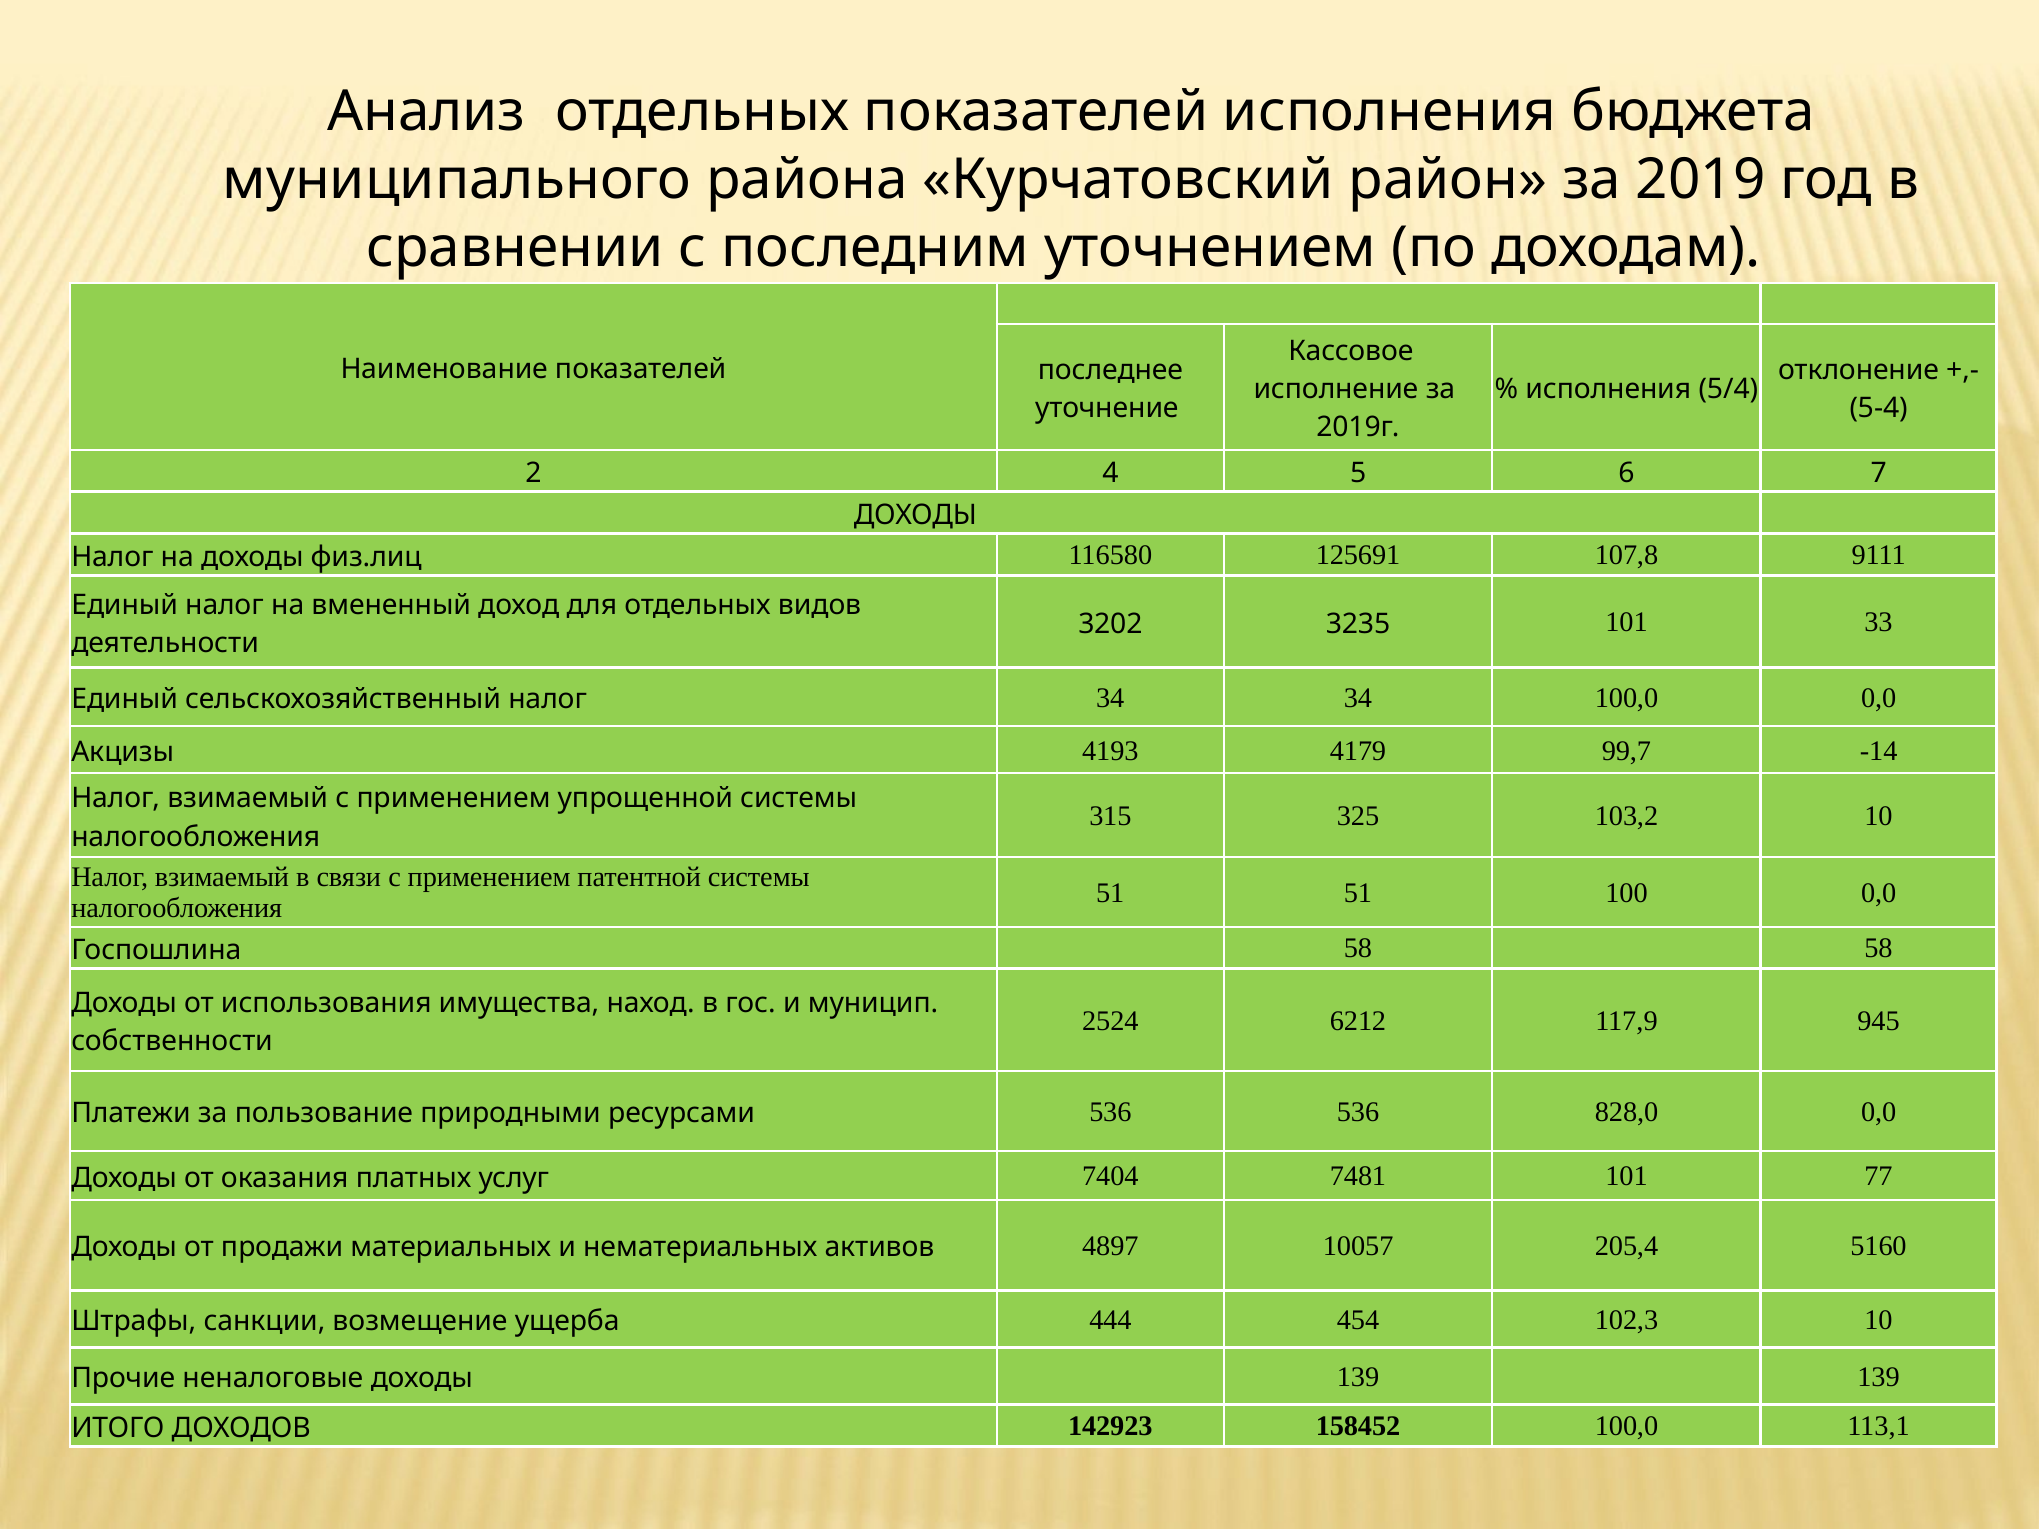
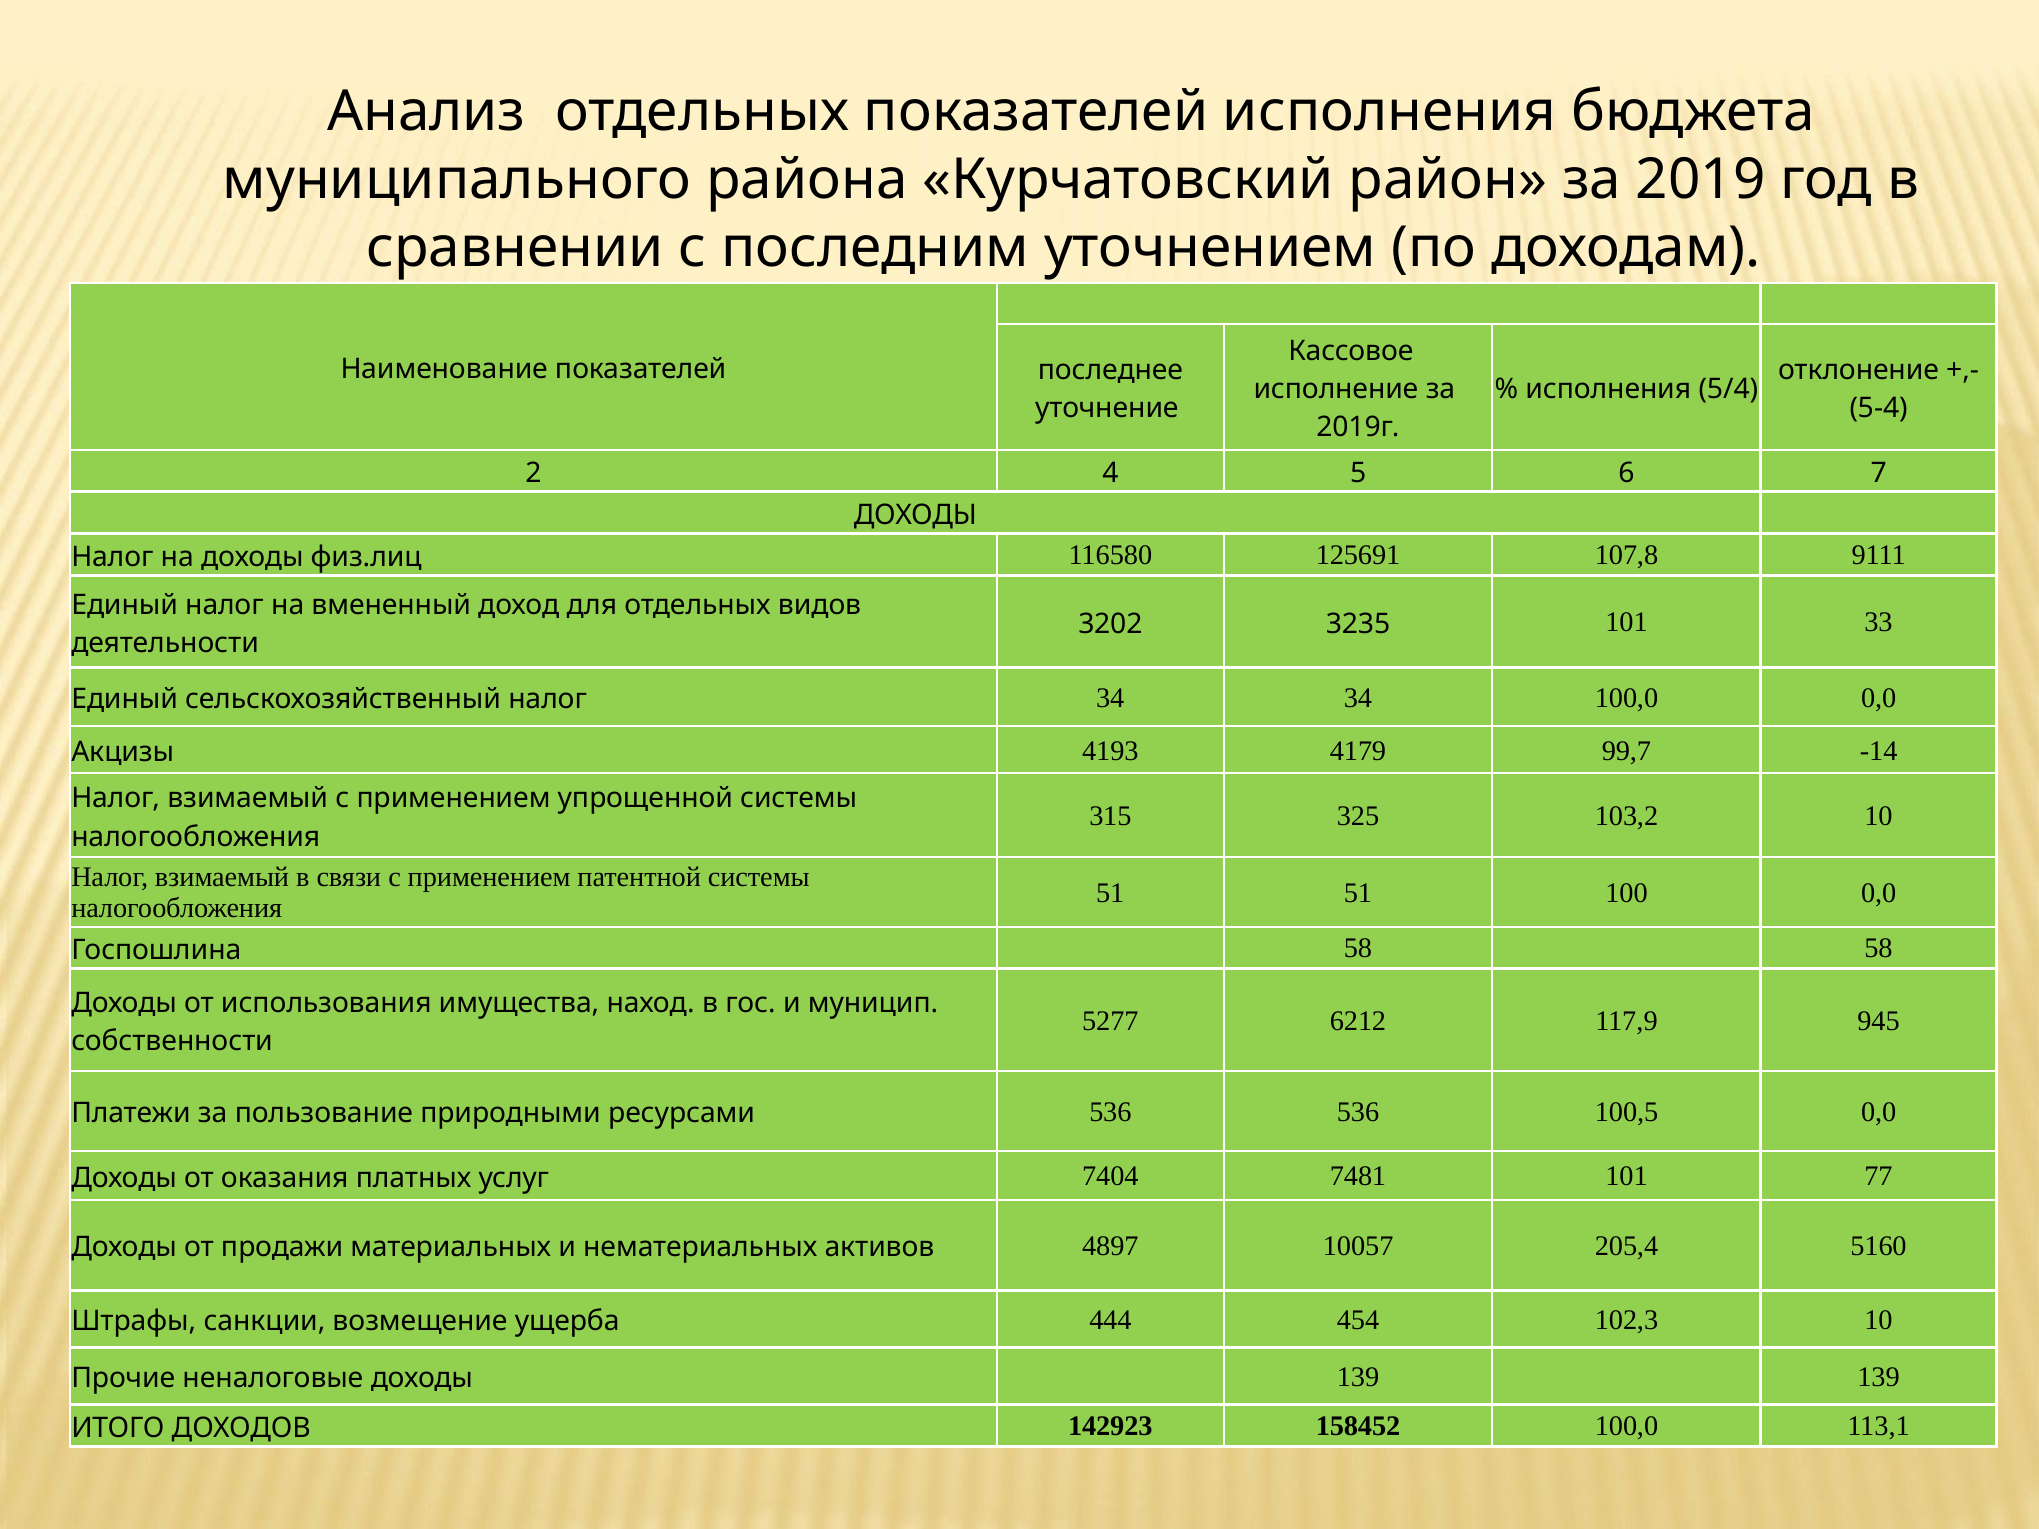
2524: 2524 -> 5277 (1110, 1021)
828,0: 828,0 -> 100,5 (1627, 1112)
